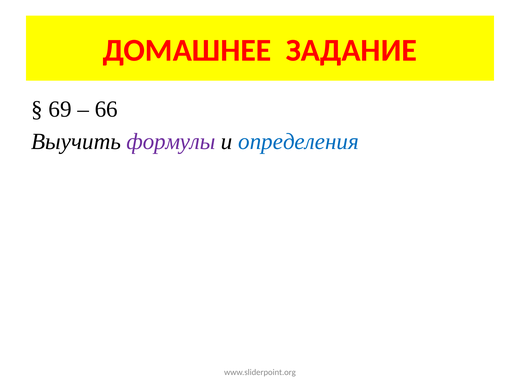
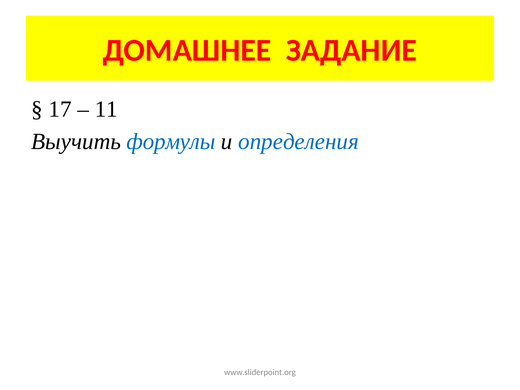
69: 69 -> 17 (60, 109)
66: 66 -> 11 (106, 109)
формулы colour: purple -> blue (171, 141)
